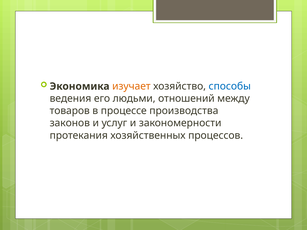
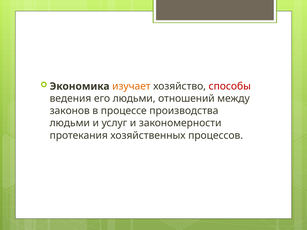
способы colour: blue -> red (230, 86)
товаров: товаров -> законов (70, 111)
законов: законов -> людьми (70, 123)
